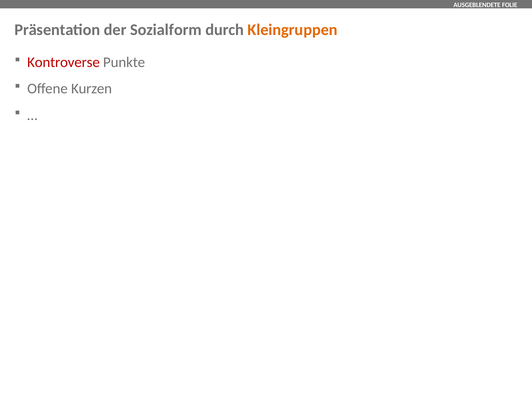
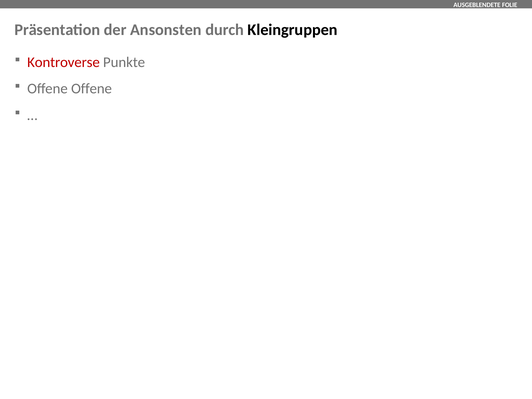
Sozialform: Sozialform -> Ansonsten (166, 30)
Kleingruppen colour: orange -> black (293, 30)
Offene Kurzen: Kurzen -> Offene (91, 89)
